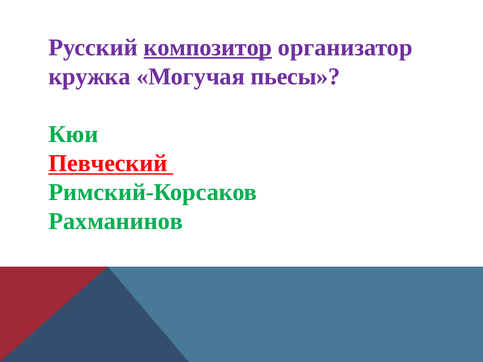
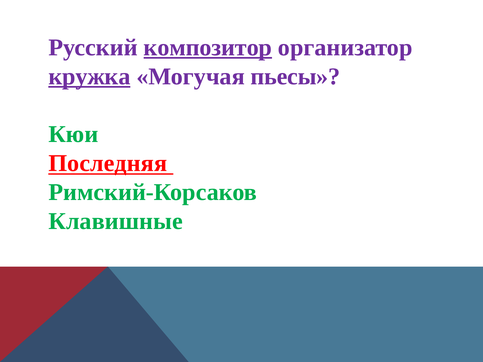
кружка underline: none -> present (89, 76)
Певческий: Певческий -> Последняя (108, 163)
Рахманинов: Рахманинов -> Клавишные (116, 221)
